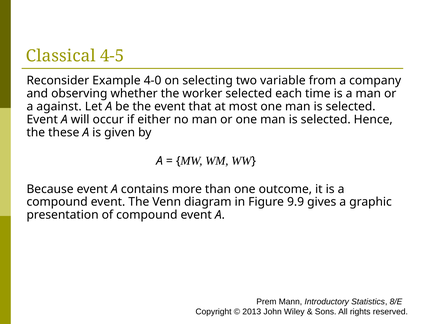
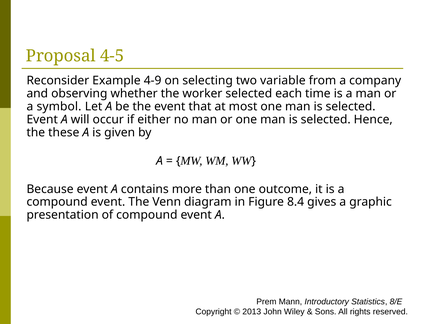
Classical: Classical -> Proposal (61, 56)
4-0: 4-0 -> 4-9 (153, 81)
against: against -> symbol (59, 106)
9.9: 9.9 -> 8.4 (296, 202)
